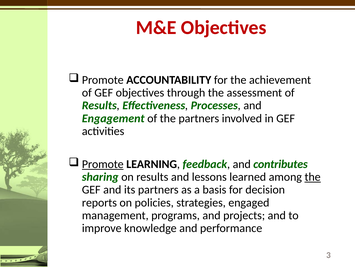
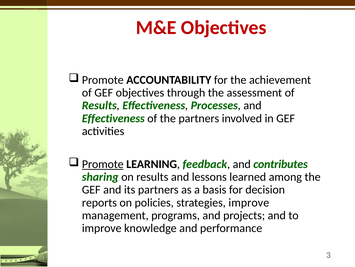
Engagement: Engagement -> Effectiveness (113, 118)
the underline: present -> none (313, 177)
strategies engaged: engaged -> improve (249, 202)
